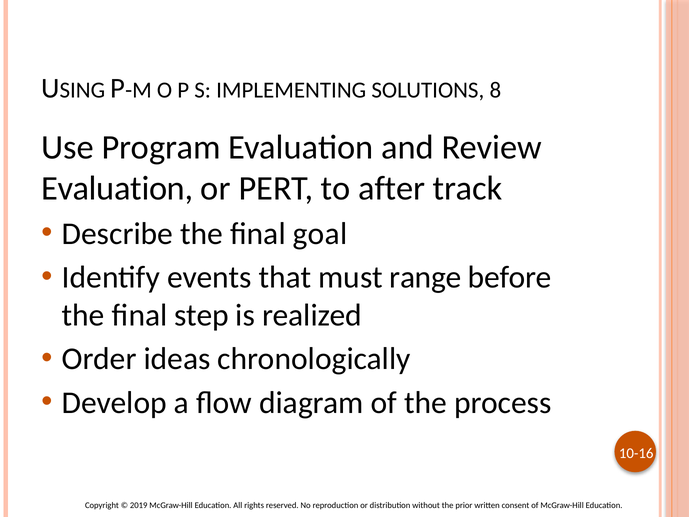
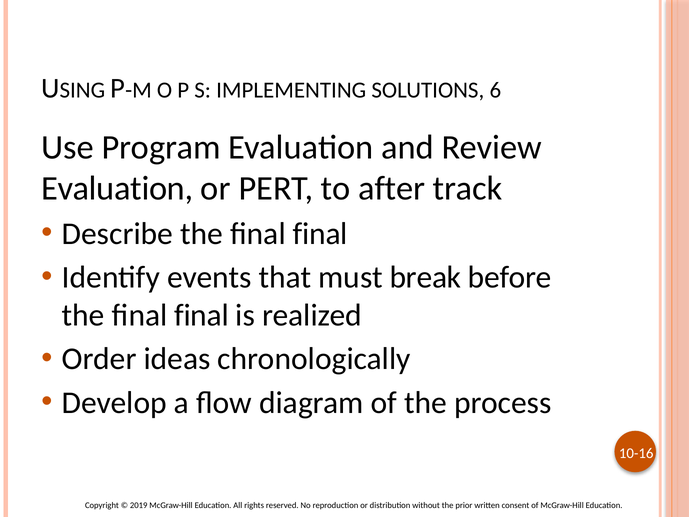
8: 8 -> 6 (495, 90)
Describe the final goal: goal -> final (320, 234)
range: range -> break (425, 277)
step: step -> final (201, 315)
